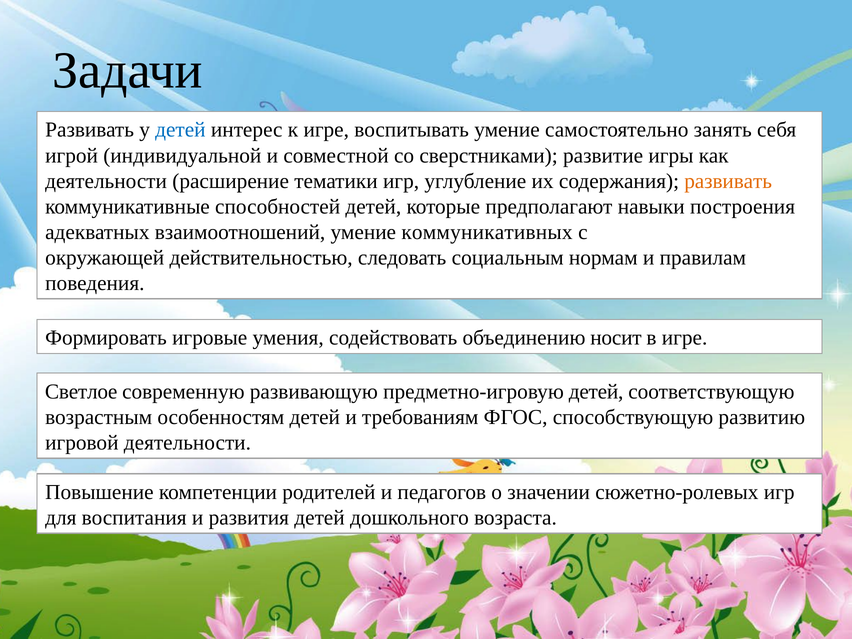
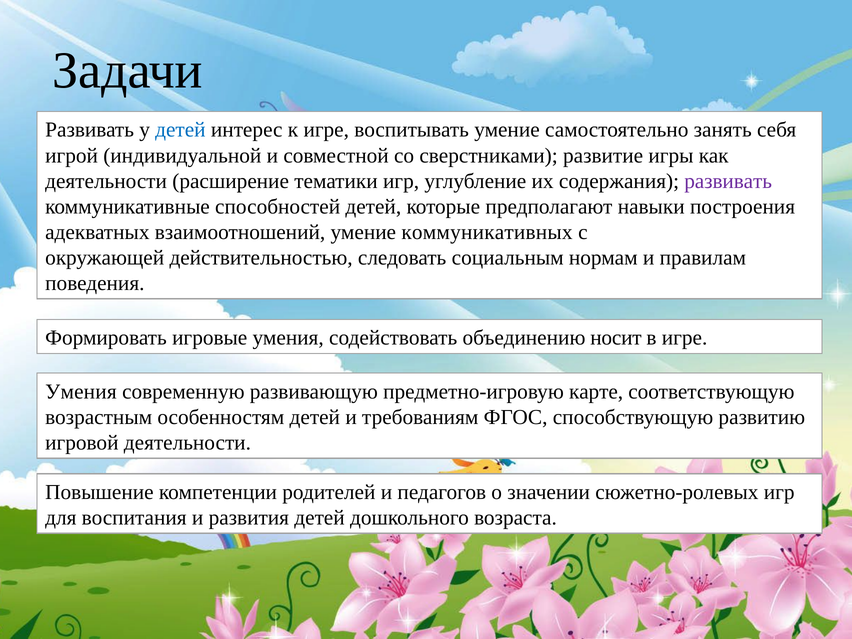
развивать colour: orange -> purple (728, 181)
Светлое: Светлое -> Умения (81, 392)
предметно-игровую детей: детей -> карте (596, 392)
